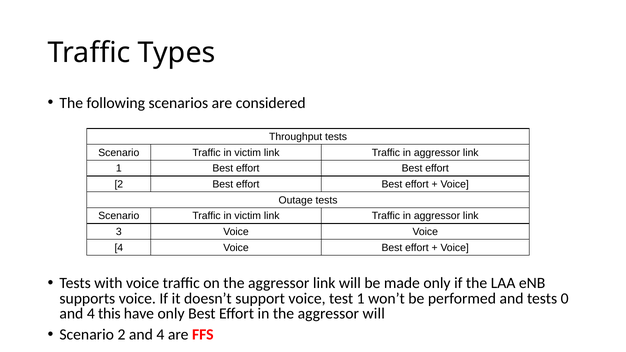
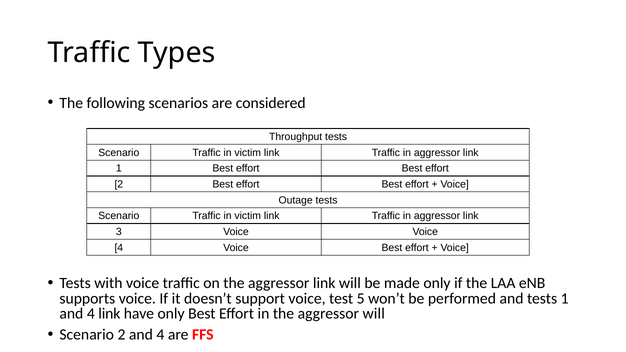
test 1: 1 -> 5 (361, 299)
tests 0: 0 -> 1 (565, 299)
4 this: this -> link (109, 314)
